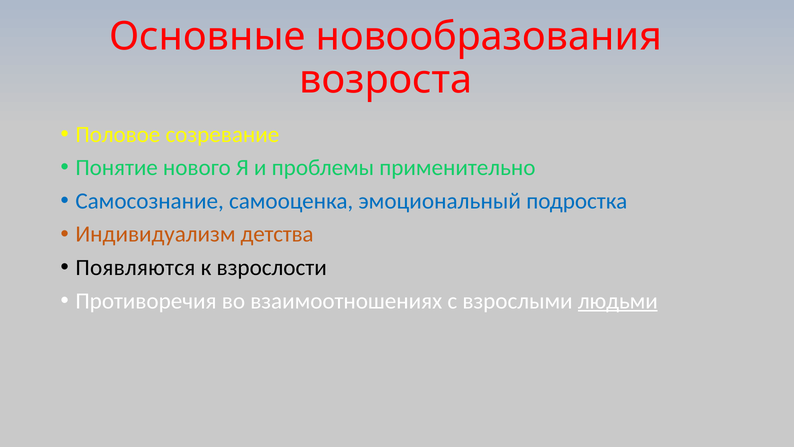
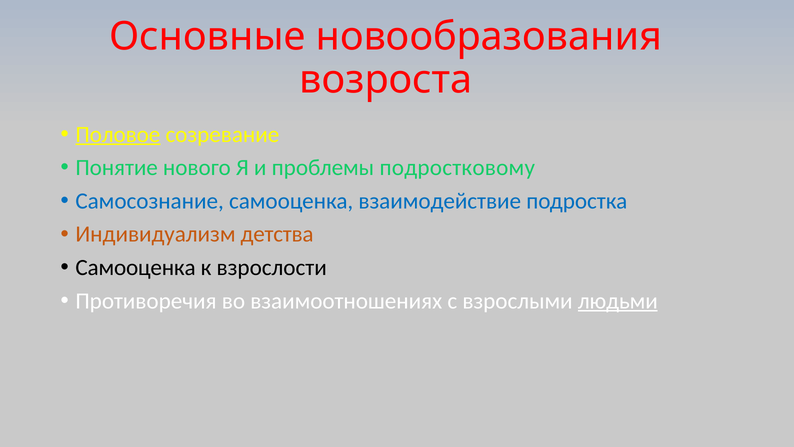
Половое underline: none -> present (118, 134)
применительно: применительно -> подростковому (457, 168)
эмоциональный: эмоциональный -> взаимодействие (440, 201)
Появляются: Появляются -> Самооценка (136, 267)
